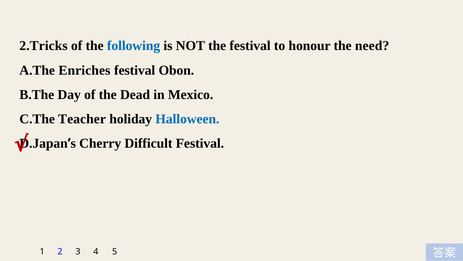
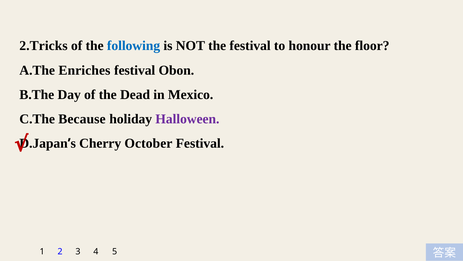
need: need -> floor (372, 46)
Teacher: Teacher -> Because (82, 119)
Halloween colour: blue -> purple (187, 119)
Difficult: Difficult -> October (148, 143)
